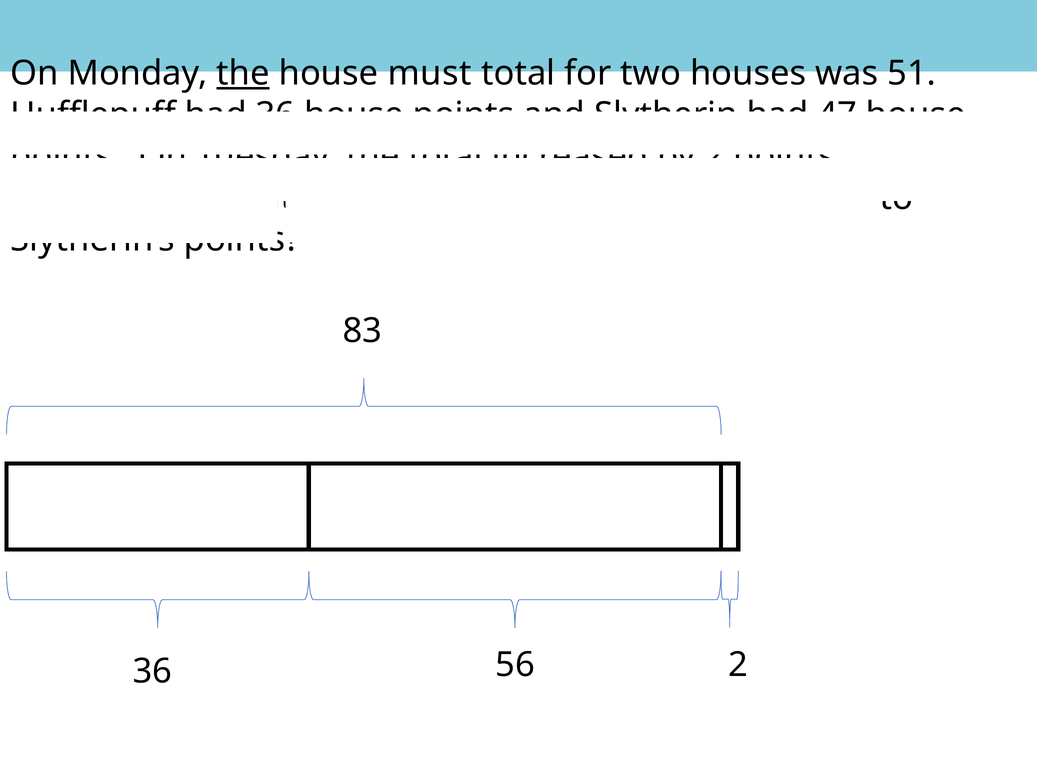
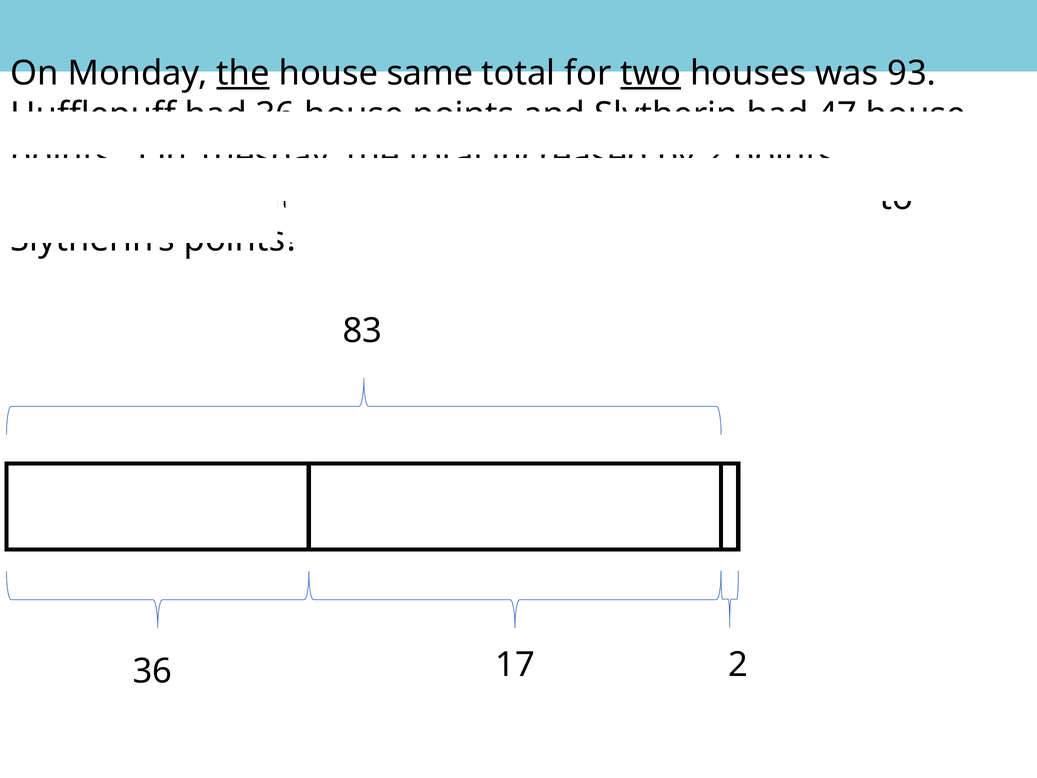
house must: must -> same (430, 73)
two underline: none -> present (651, 73)
51: 51 -> 93 (912, 73)
56: 56 -> 17 (515, 665)
